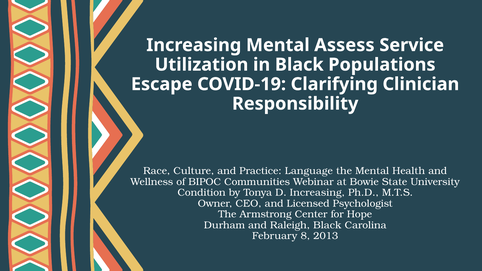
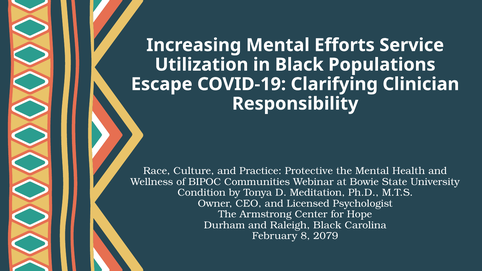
Assess: Assess -> Efforts (344, 45)
Language: Language -> Protective (309, 171)
D Increasing: Increasing -> Meditation (317, 193)
2013: 2013 -> 2079 (326, 236)
